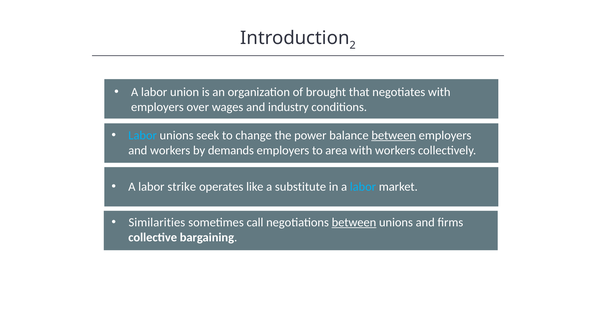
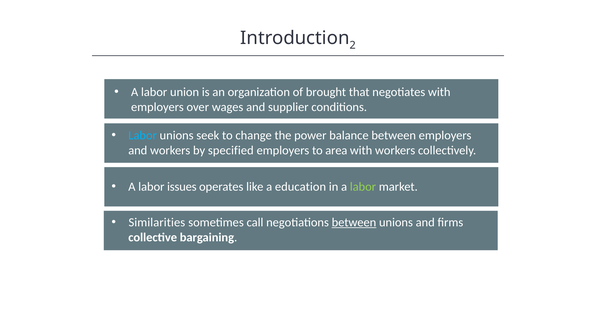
industry: industry -> supplier (288, 107)
between underline: present -> none (394, 136)
demands: demands -> specified (231, 150)
strike: strike -> issues (182, 187)
substitute: substitute -> education (300, 187)
labor colour: light blue -> light green (363, 187)
